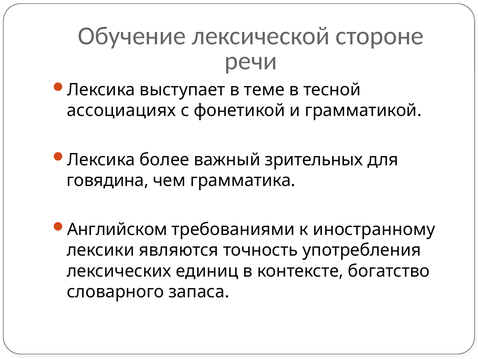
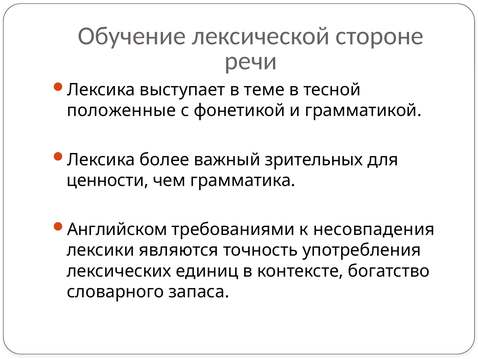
ассоциациях: ассоциациях -> положенные (121, 110)
говядина: говядина -> ценности (108, 180)
иностранному: иностранному -> несовпадения (374, 229)
